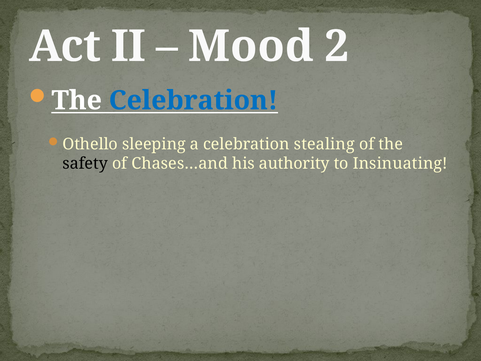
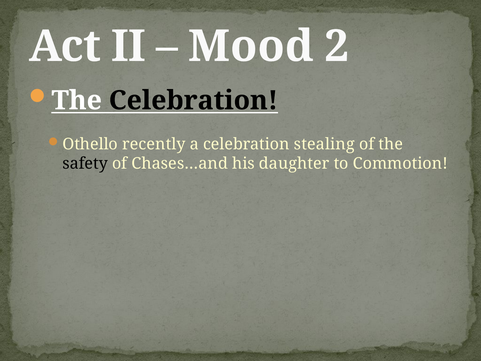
Celebration colour: blue -> black (193, 100)
sleeping: sleeping -> recently (154, 144)
authority: authority -> daughter (294, 163)
Insinuating: Insinuating -> Commotion (400, 163)
